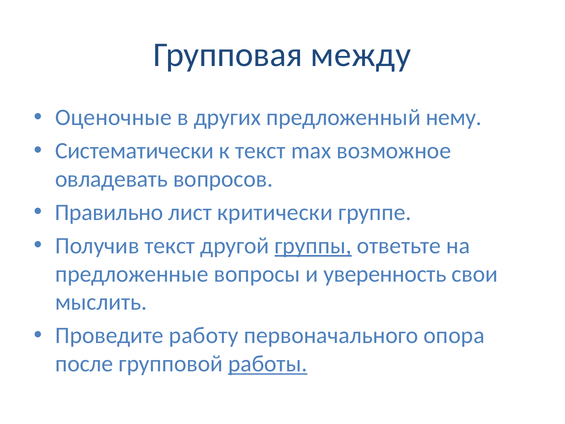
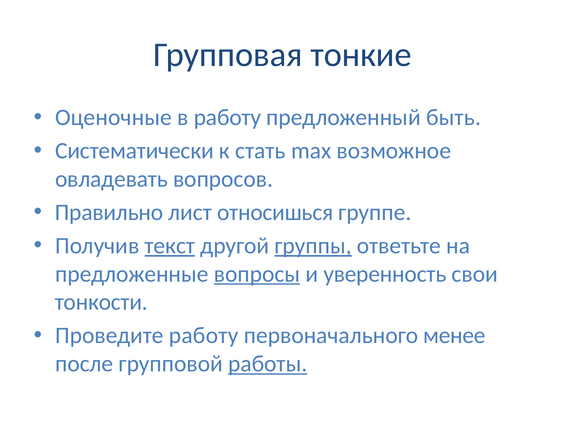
между: между -> тонкие (361, 55)
в других: других -> работу (227, 117)
нему: нему -> быть (454, 117)
к текст: текст -> стать (260, 151)
критически: критически -> относишься (275, 212)
текст underline: none -> present (170, 246)
вопросы underline: none -> present (257, 274)
мыслить: мыслить -> тонкости (101, 302)
опора: опора -> менее (454, 335)
